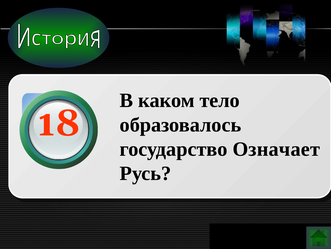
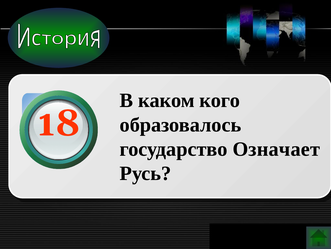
тело: тело -> кого (220, 100)
